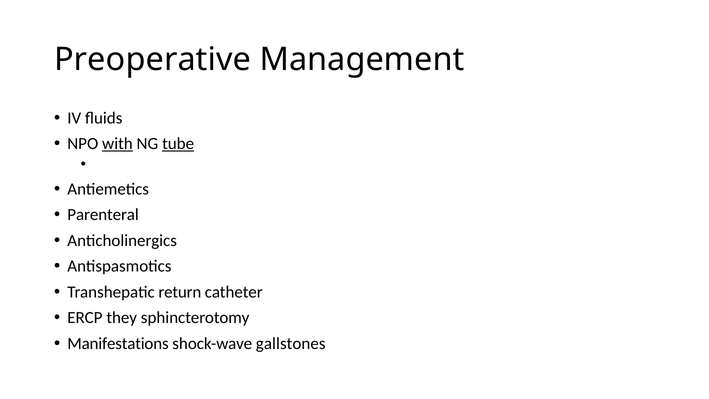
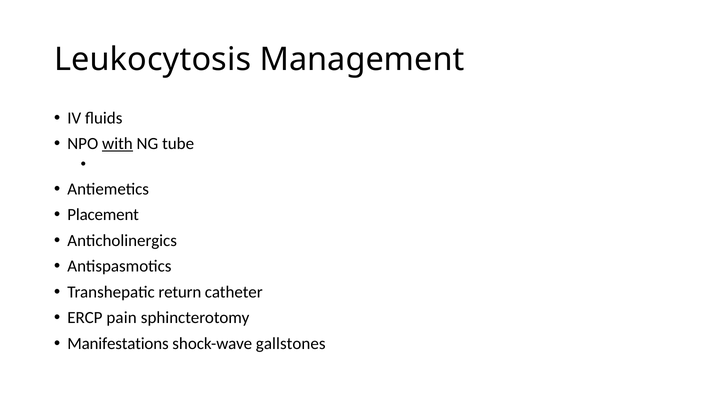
Preoperative: Preoperative -> Leukocytosis (153, 60)
tube underline: present -> none (178, 144)
Parenteral: Parenteral -> Placement (103, 215)
they: they -> pain (122, 318)
